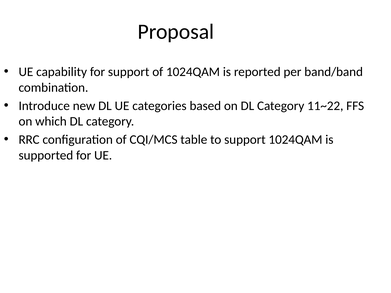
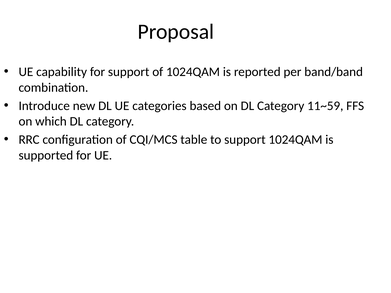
11~22: 11~22 -> 11~59 (325, 106)
